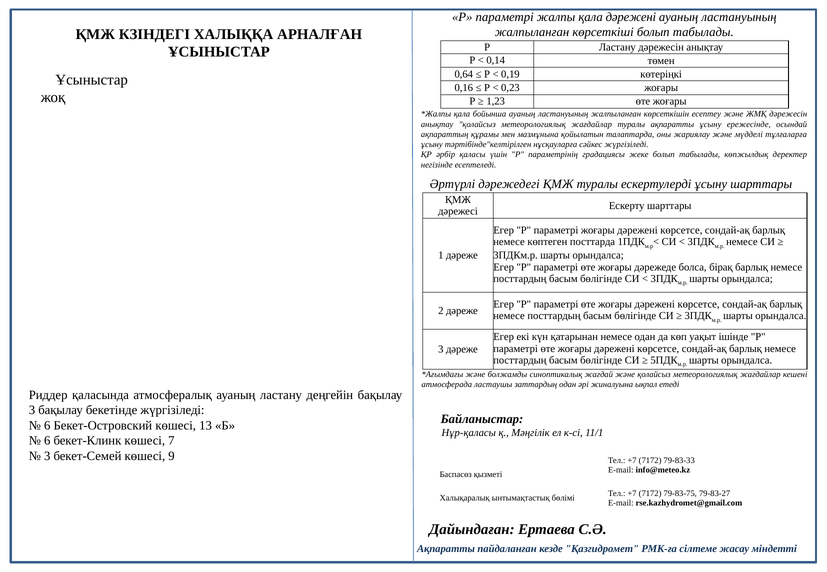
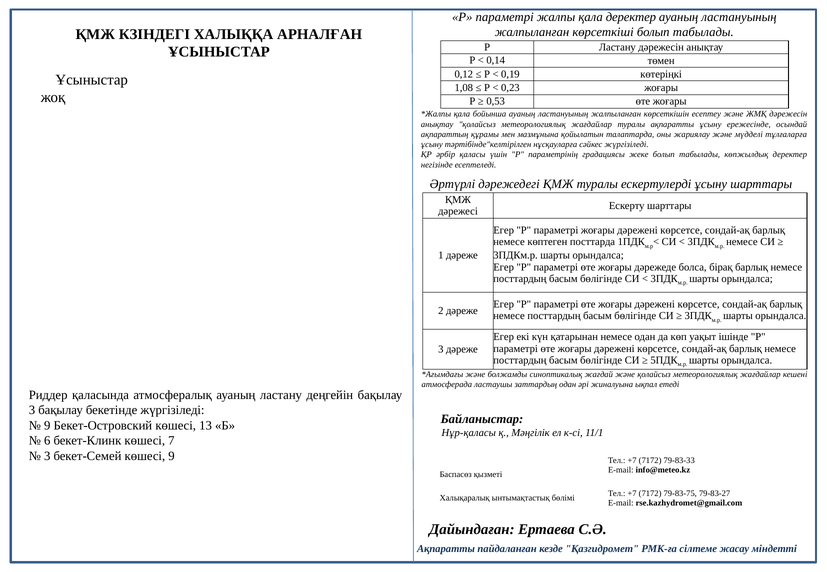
қала дәрежені: дәрежені -> деректер (631, 17)
0,64: 0,64 -> 0,12 (464, 74)
0,16: 0,16 -> 1,08 (464, 88)
1,23: 1,23 -> 0,53 (496, 101)
6: 6 -> 9 (47, 426)
